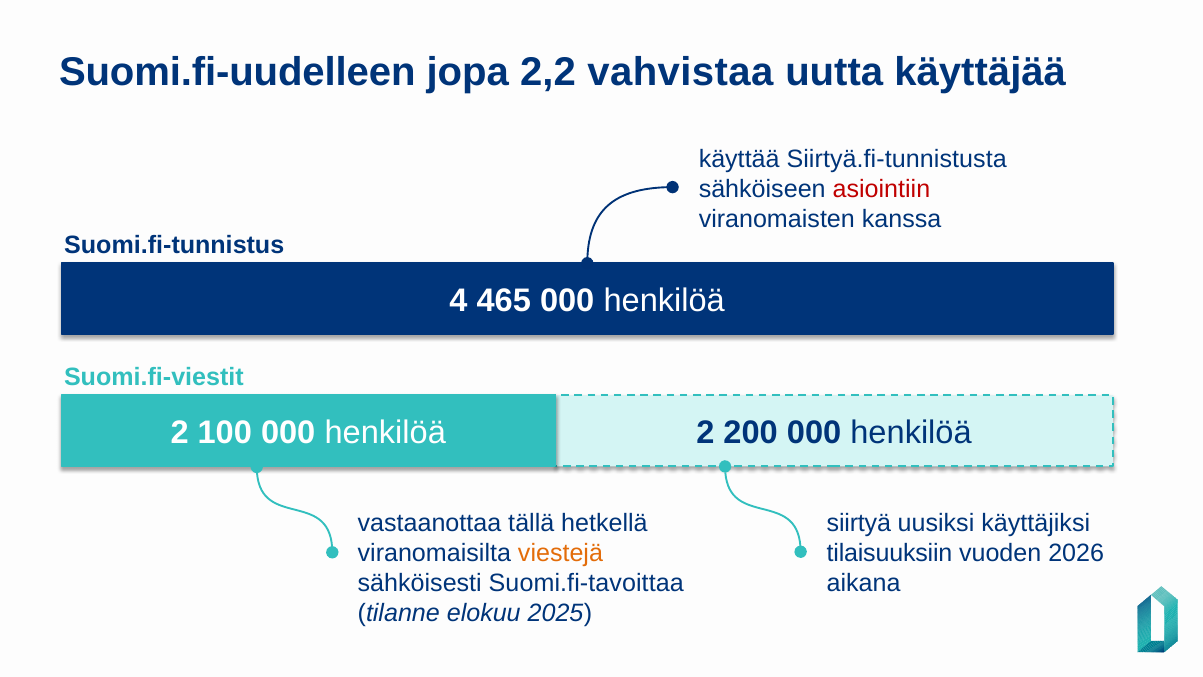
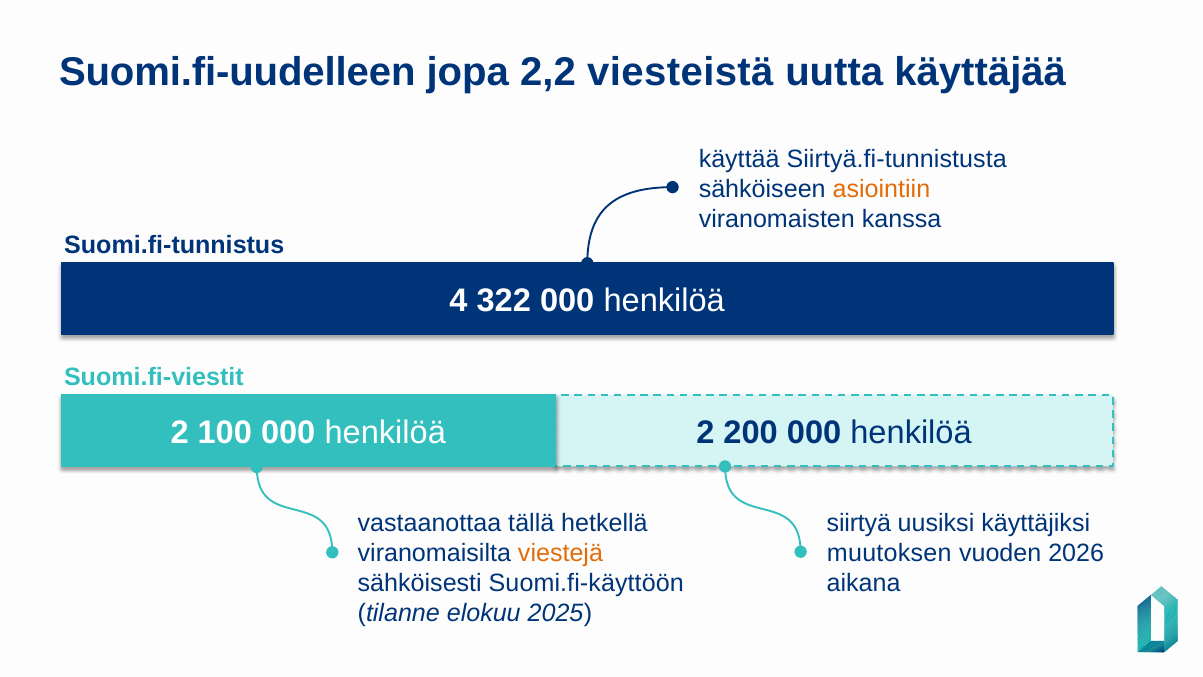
vahvistaa: vahvistaa -> viesteistä (680, 72)
asiointiin colour: red -> orange (881, 189)
465: 465 -> 322 (504, 301)
tilaisuuksiin: tilaisuuksiin -> muutoksen (889, 553)
Suomi.fi-tavoittaa: Suomi.fi-tavoittaa -> Suomi.fi-käyttöön (586, 583)
